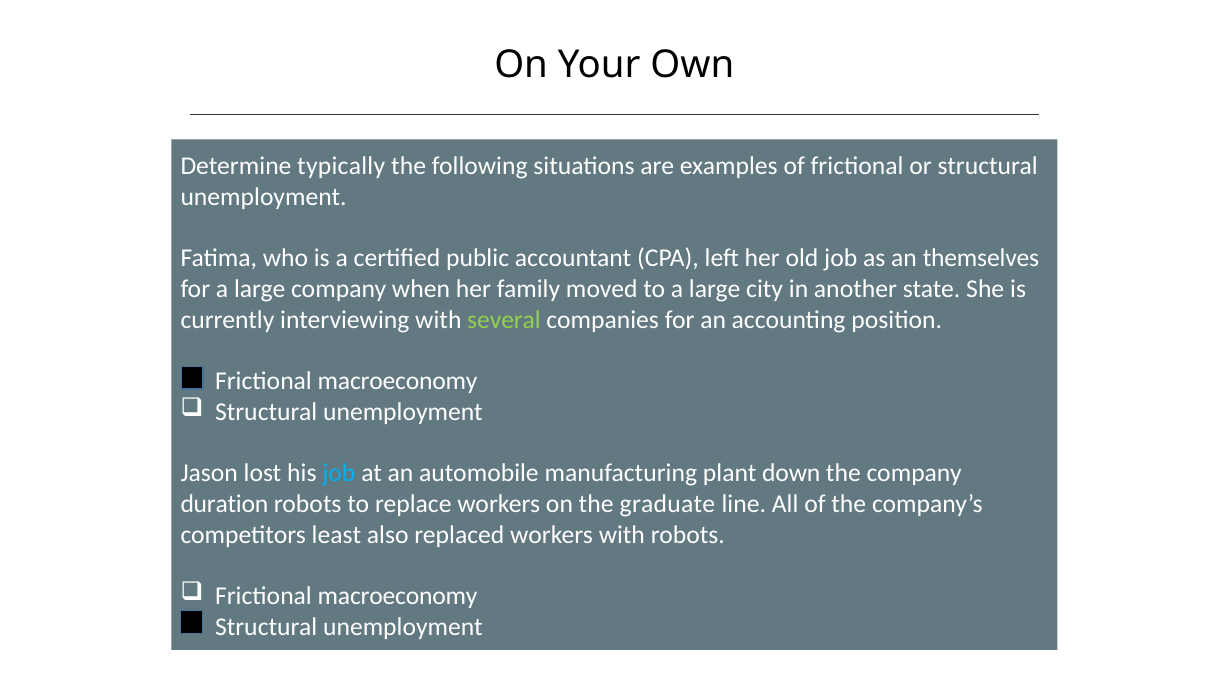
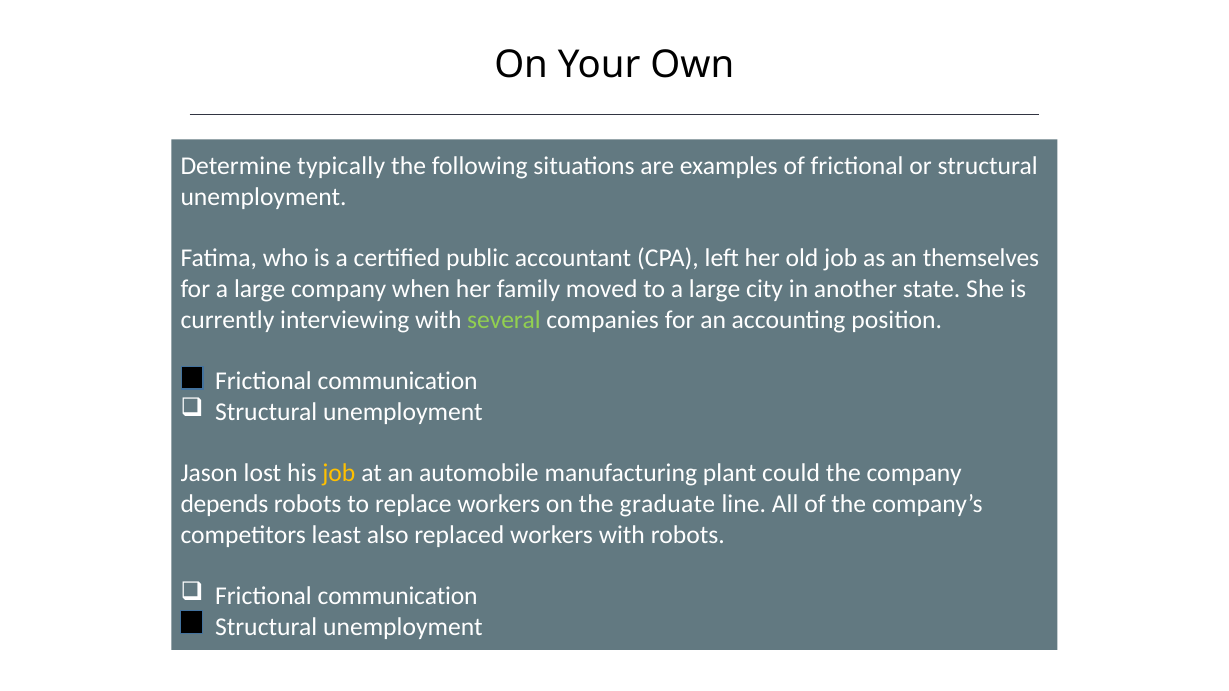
macroeconomy: macroeconomy -> communication (398, 381)
job colour: light blue -> yellow (339, 473)
down: down -> could (791, 473)
duration: duration -> depends (224, 504)
macroeconomy: macroeconomy -> communication (398, 596)
